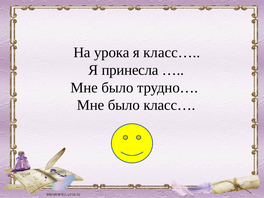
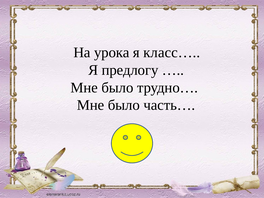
принесла: принесла -> предлогу (130, 70)
было класс…: класс… -> часть… (169, 105)
